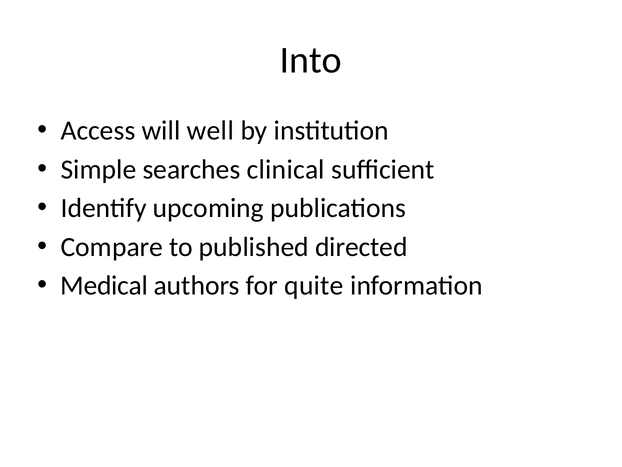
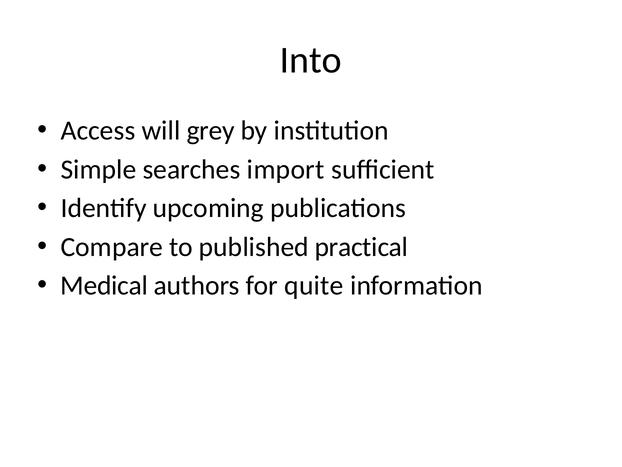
well: well -> grey (211, 130)
clinical: clinical -> import (286, 169)
directed: directed -> practical (361, 247)
